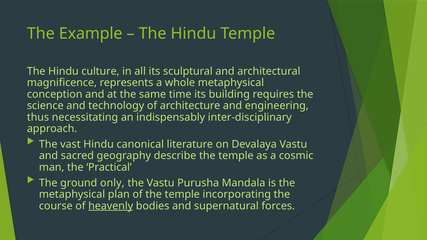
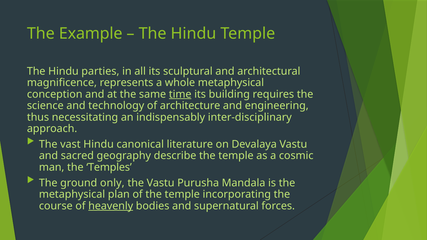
culture: culture -> parties (100, 71)
time underline: none -> present (180, 94)
Practical: Practical -> Temples (109, 167)
